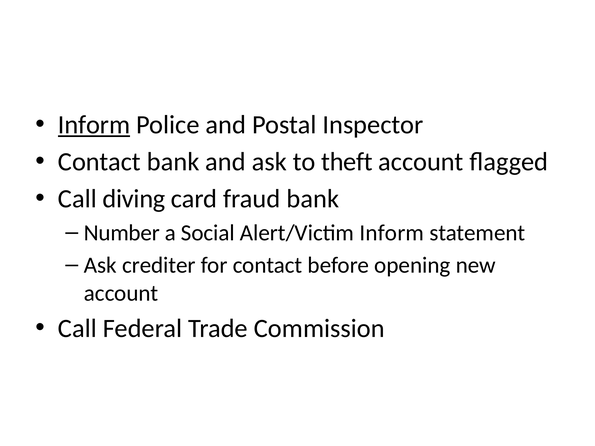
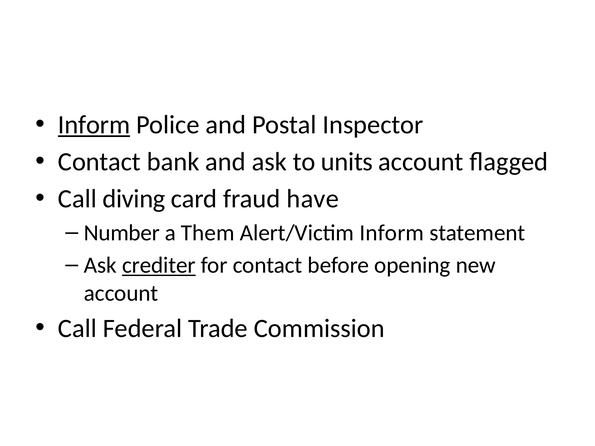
theft: theft -> units (347, 162)
fraud bank: bank -> have (313, 199)
Social: Social -> Them (208, 233)
crediter underline: none -> present (159, 265)
